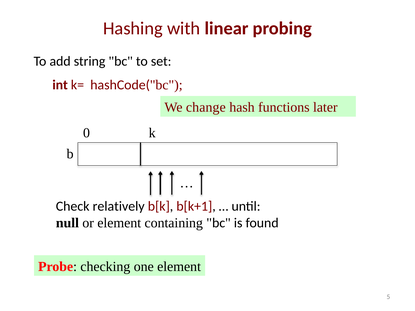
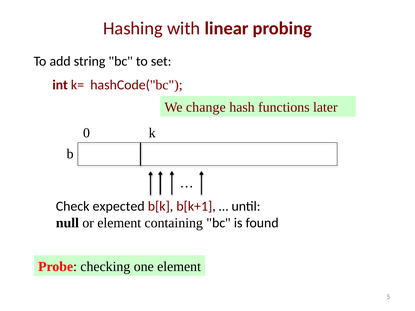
relatively: relatively -> expected (119, 207)
